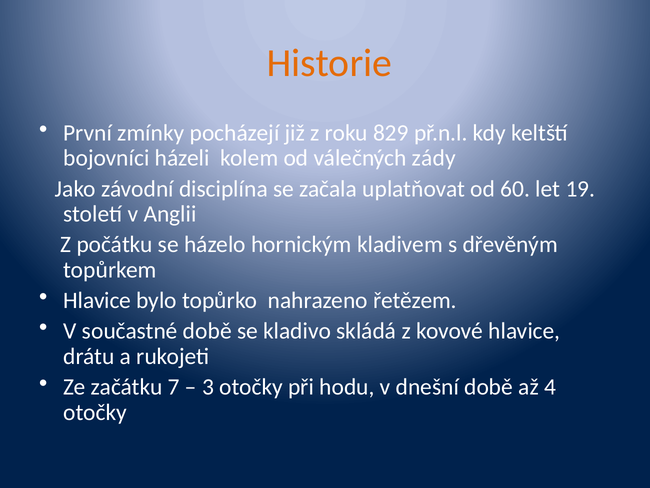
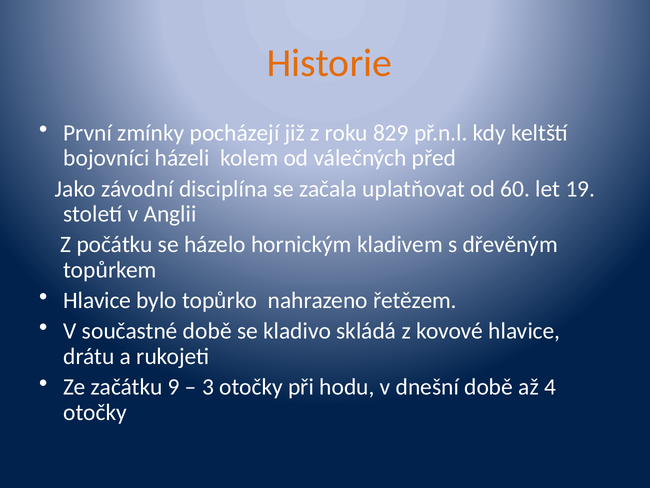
zády: zády -> před (434, 158)
7: 7 -> 9 (174, 387)
